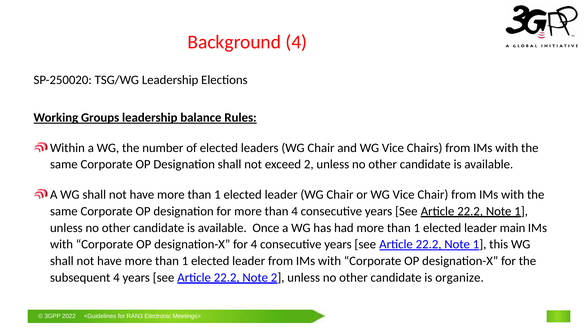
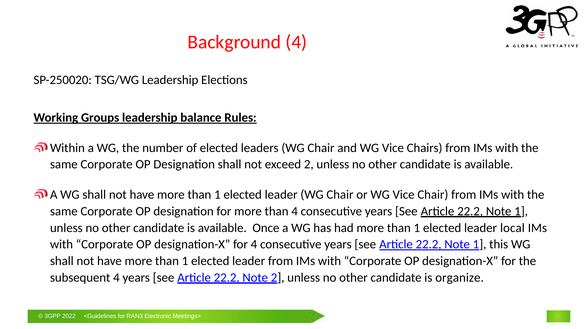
main: main -> local (512, 228)
